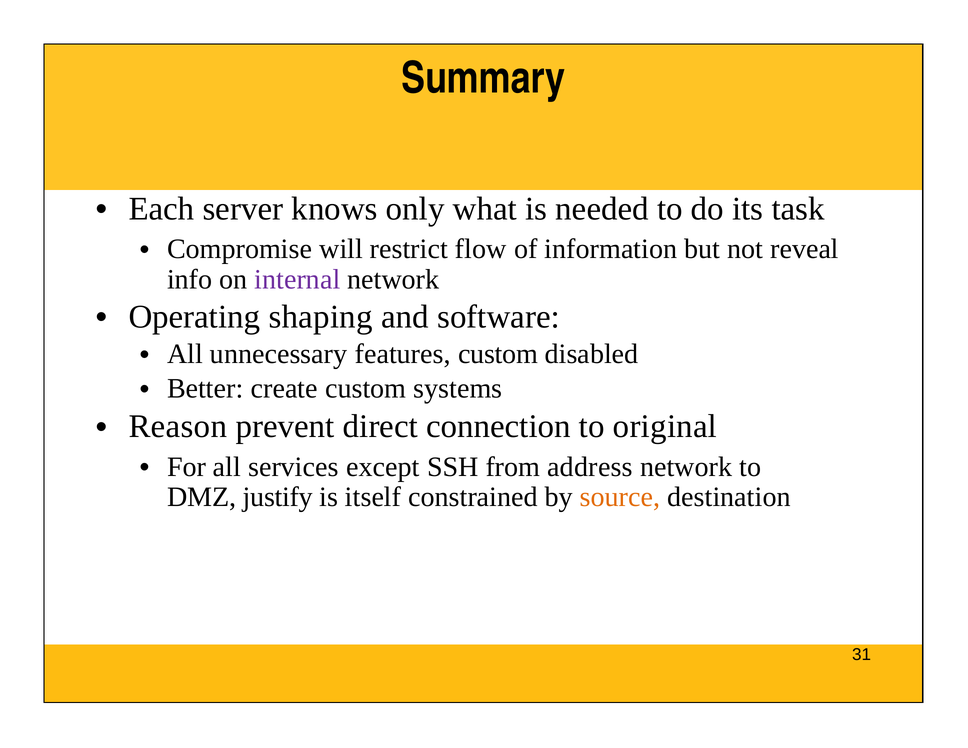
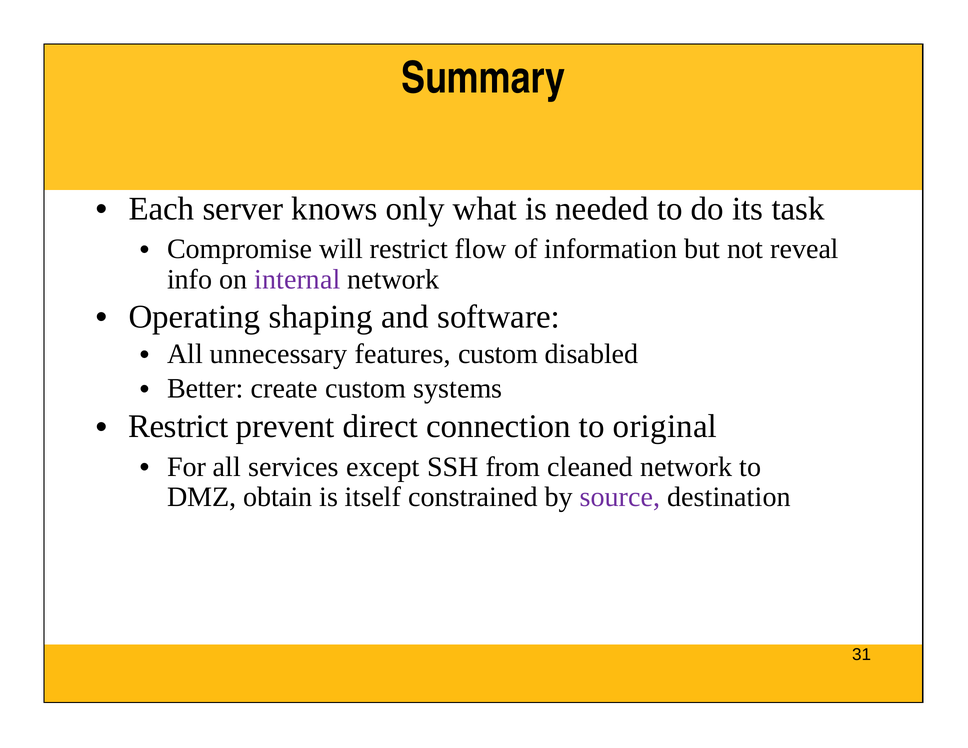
Reason: Reason -> Restrict (178, 427)
address: address -> cleaned (590, 467)
justify: justify -> obtain (278, 497)
source colour: orange -> purple (620, 497)
